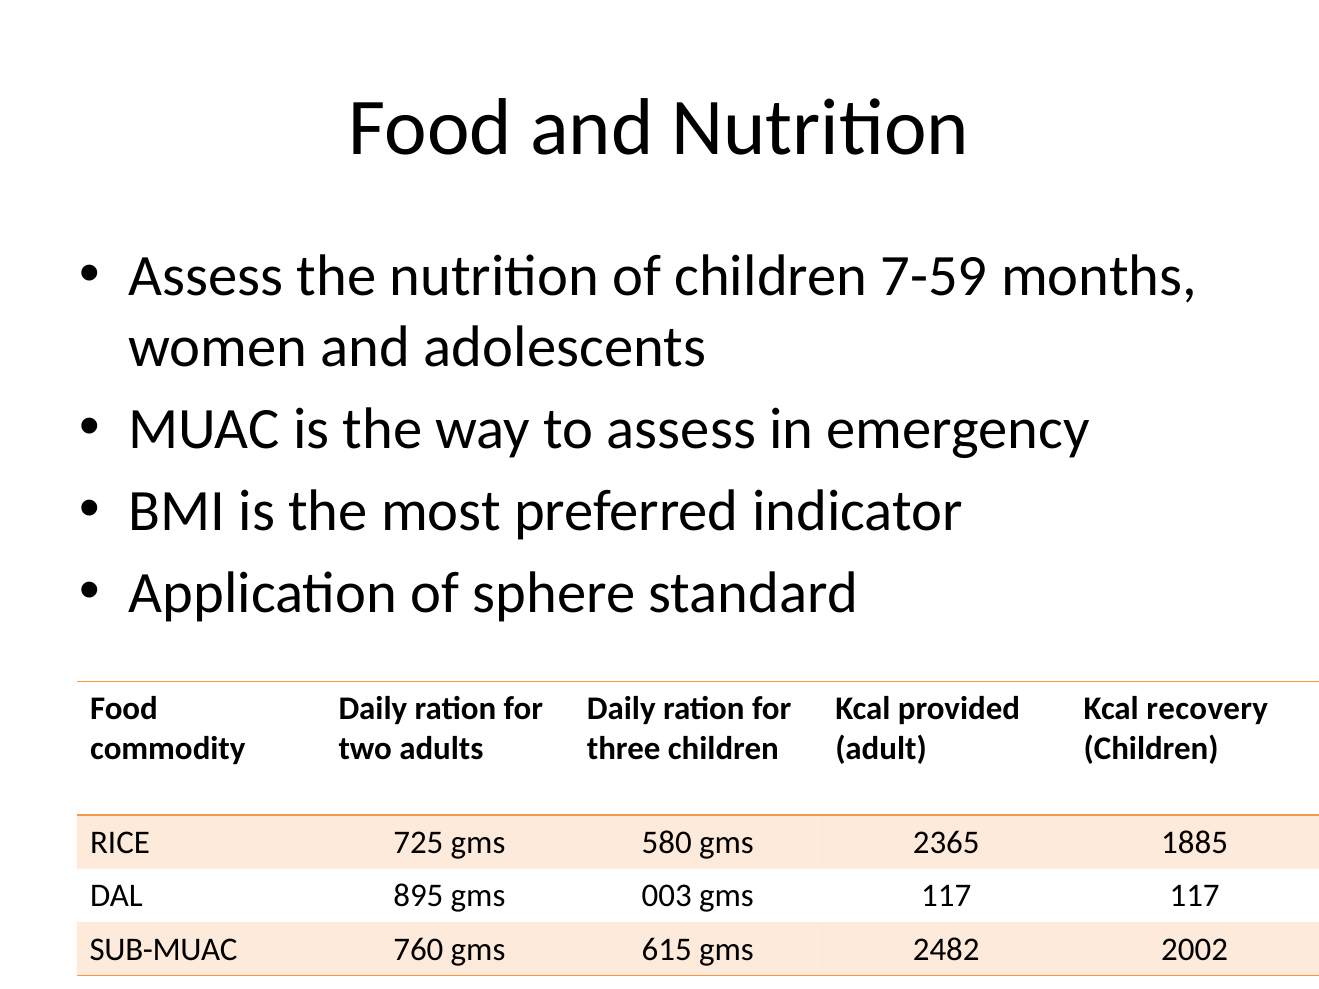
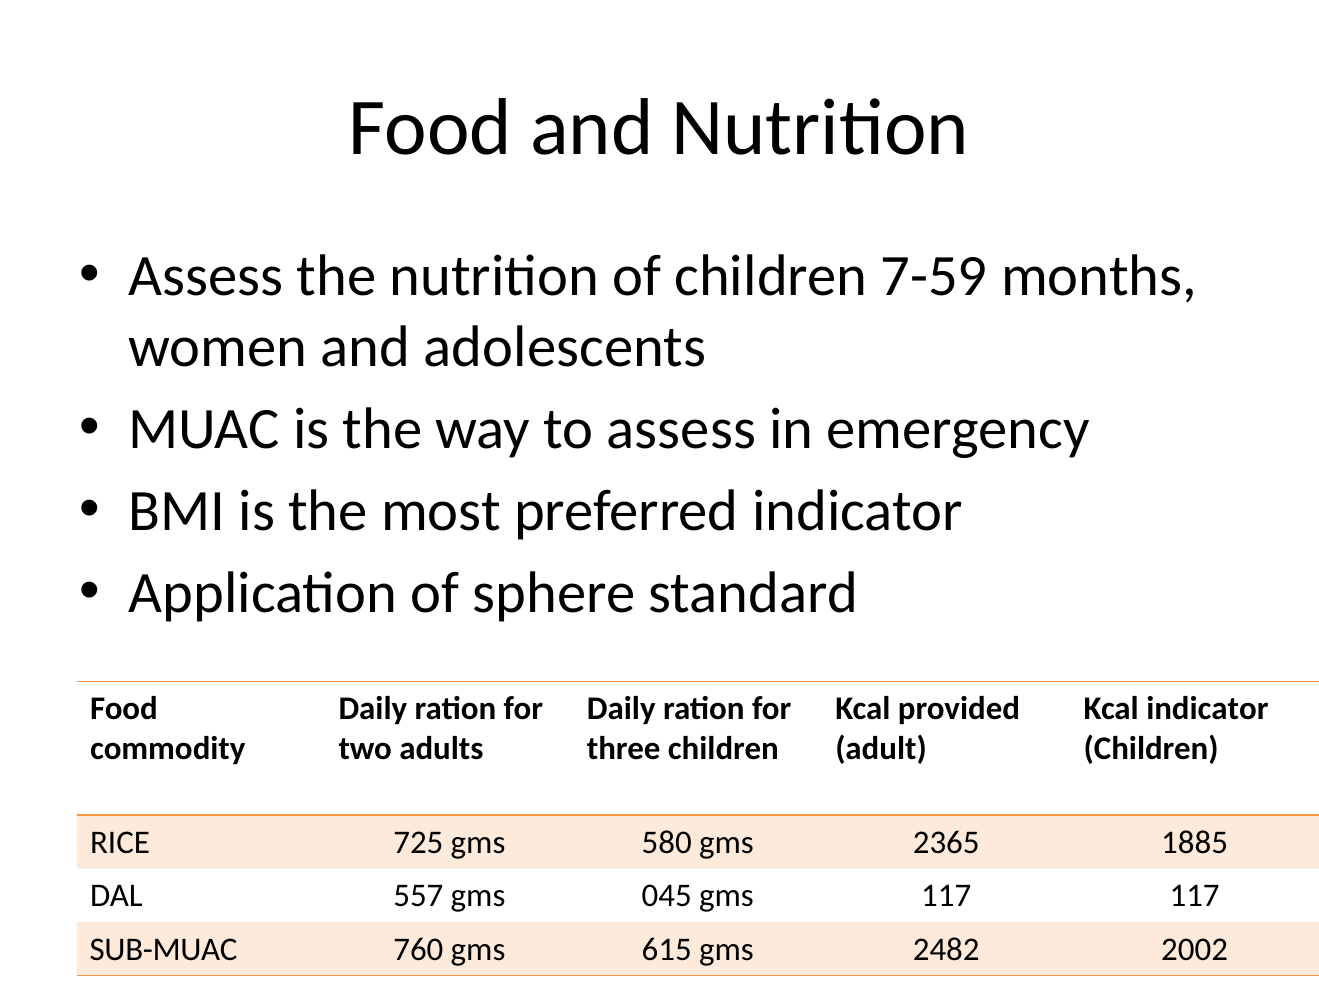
Kcal recovery: recovery -> indicator (1207, 709)
895: 895 -> 557 (418, 896)
003: 003 -> 045 (667, 896)
